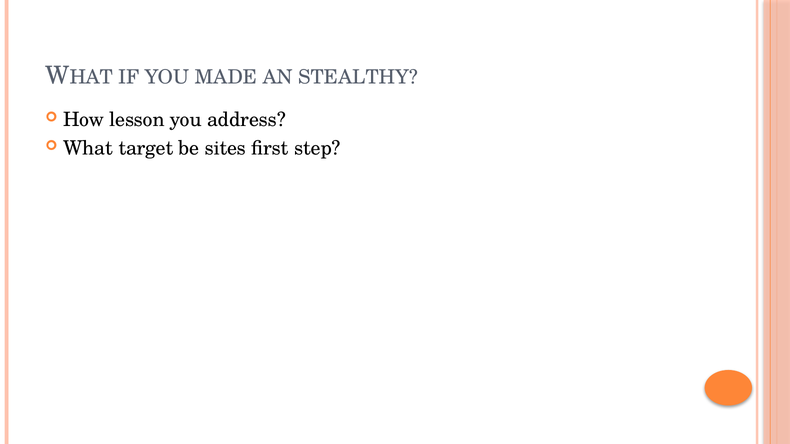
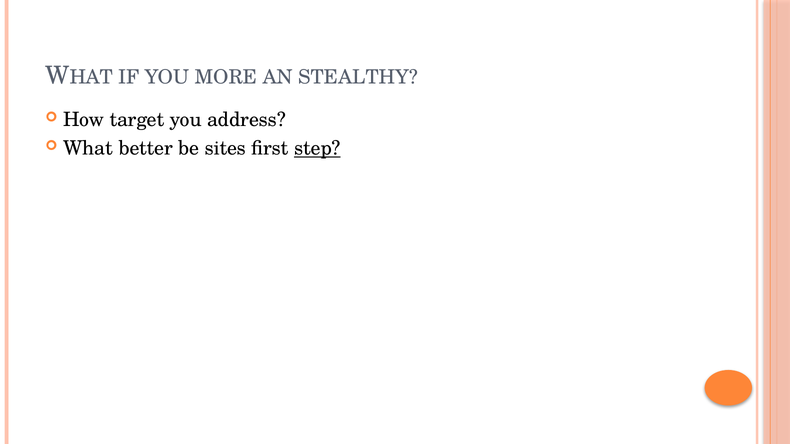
MADE: MADE -> MORE (226, 77)
lesson: lesson -> target (137, 120)
target: target -> better (146, 148)
step underline: none -> present (317, 148)
